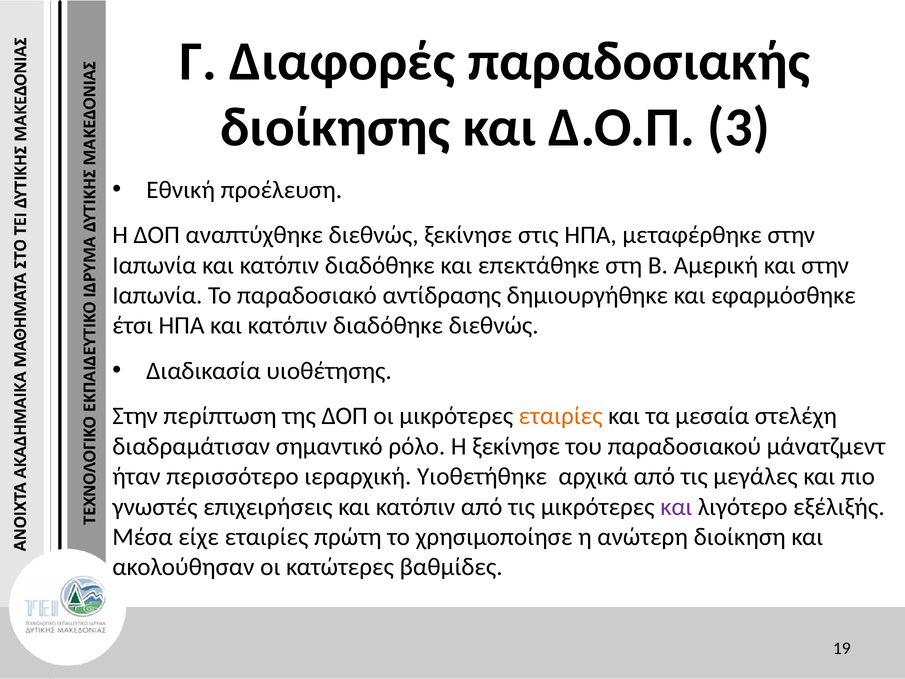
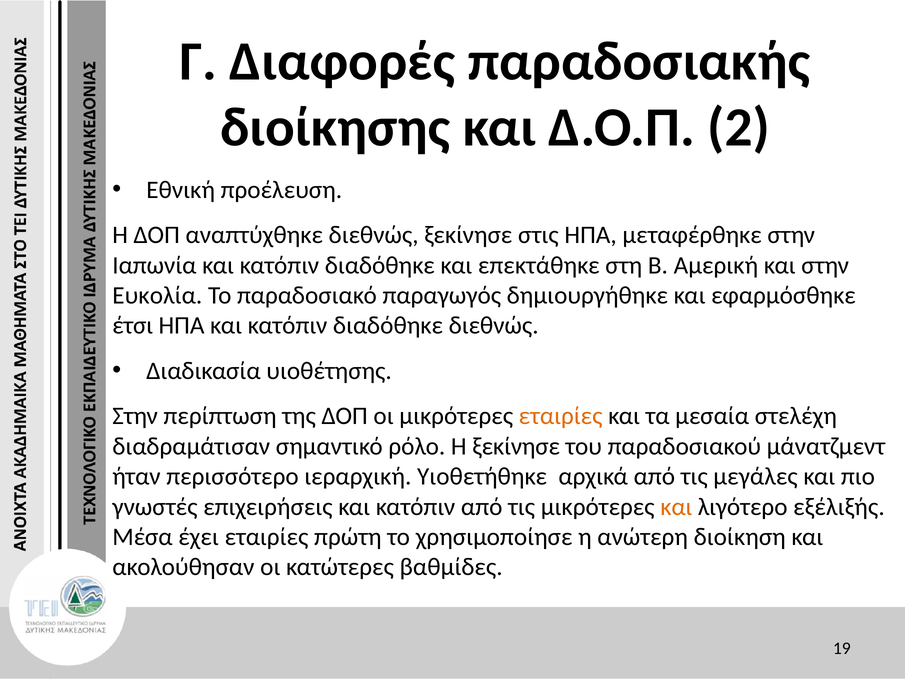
3: 3 -> 2 (739, 128)
Ιαπωνία: Ιαπωνία -> Ευκολία (157, 295)
αντίδρασης: αντίδρασης -> παραγωγός (442, 295)
και colour: purple -> orange (676, 507)
είχε: είχε -> έχει (199, 537)
